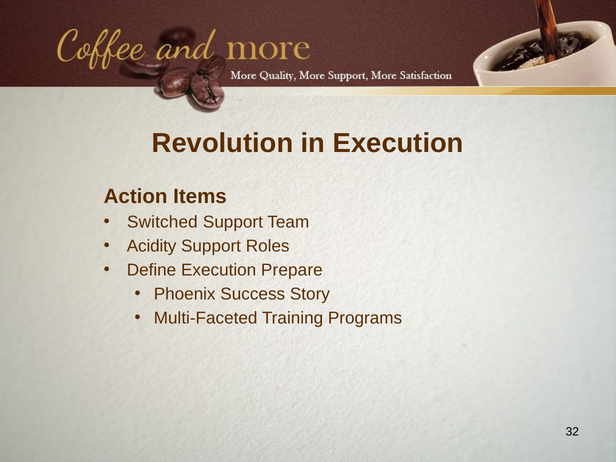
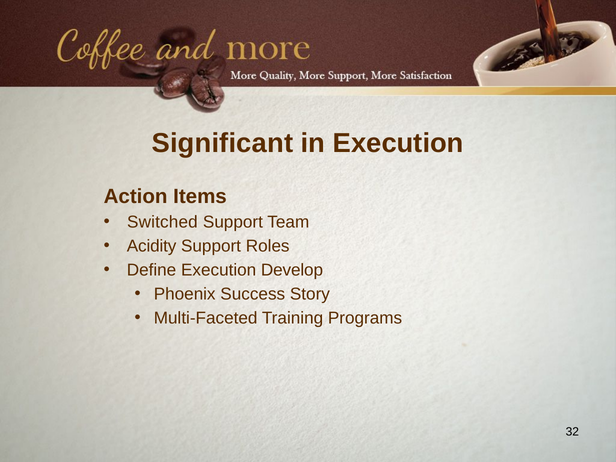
Revolution: Revolution -> Significant (222, 143)
Prepare: Prepare -> Develop (292, 270)
